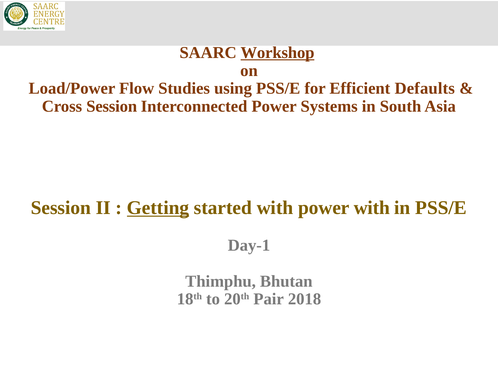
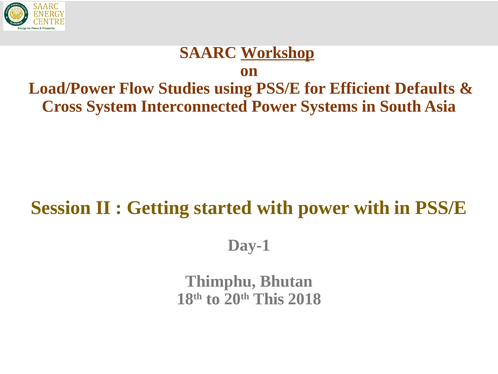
Cross Session: Session -> System (112, 106)
Getting underline: present -> none (158, 208)
Pair: Pair -> This (269, 299)
